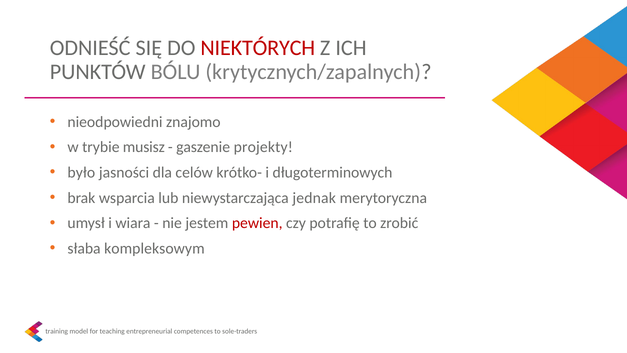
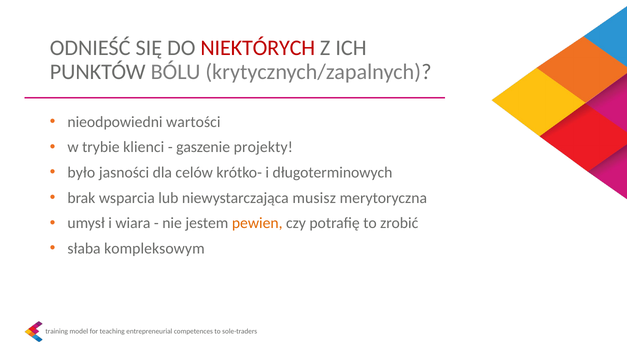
znajomo: znajomo -> wartości (193, 122)
musisz: musisz -> klienci (144, 147)
jednak: jednak -> musisz (314, 198)
pewien colour: red -> orange (257, 223)
